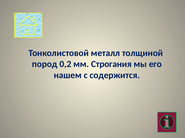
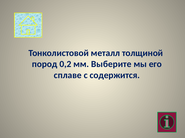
Строгания: Строгания -> Выберите (111, 64)
нашем: нашем -> сплаве (68, 76)
